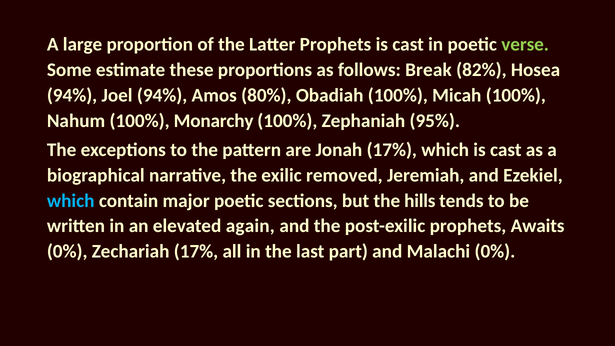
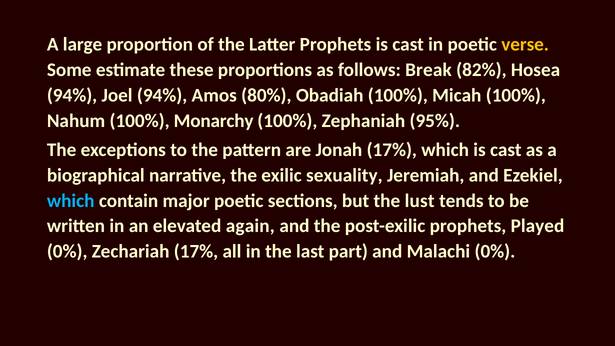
verse colour: light green -> yellow (525, 45)
removed: removed -> sexuality (344, 175)
hills: hills -> lust (420, 201)
Awaits: Awaits -> Played (537, 226)
